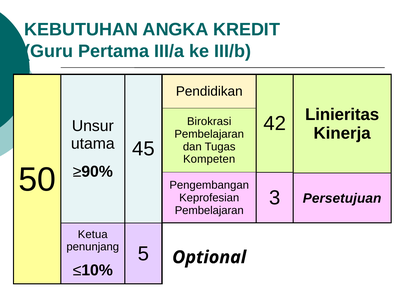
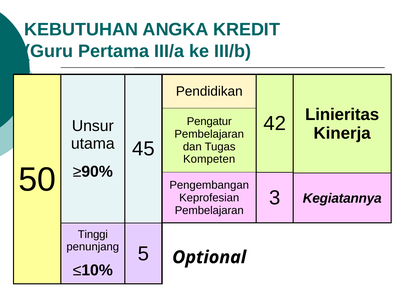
Birokrasi: Birokrasi -> Pengatur (209, 121)
Persetujuan: Persetujuan -> Kegiatannya (342, 198)
Ketua: Ketua -> Tinggi (93, 234)
